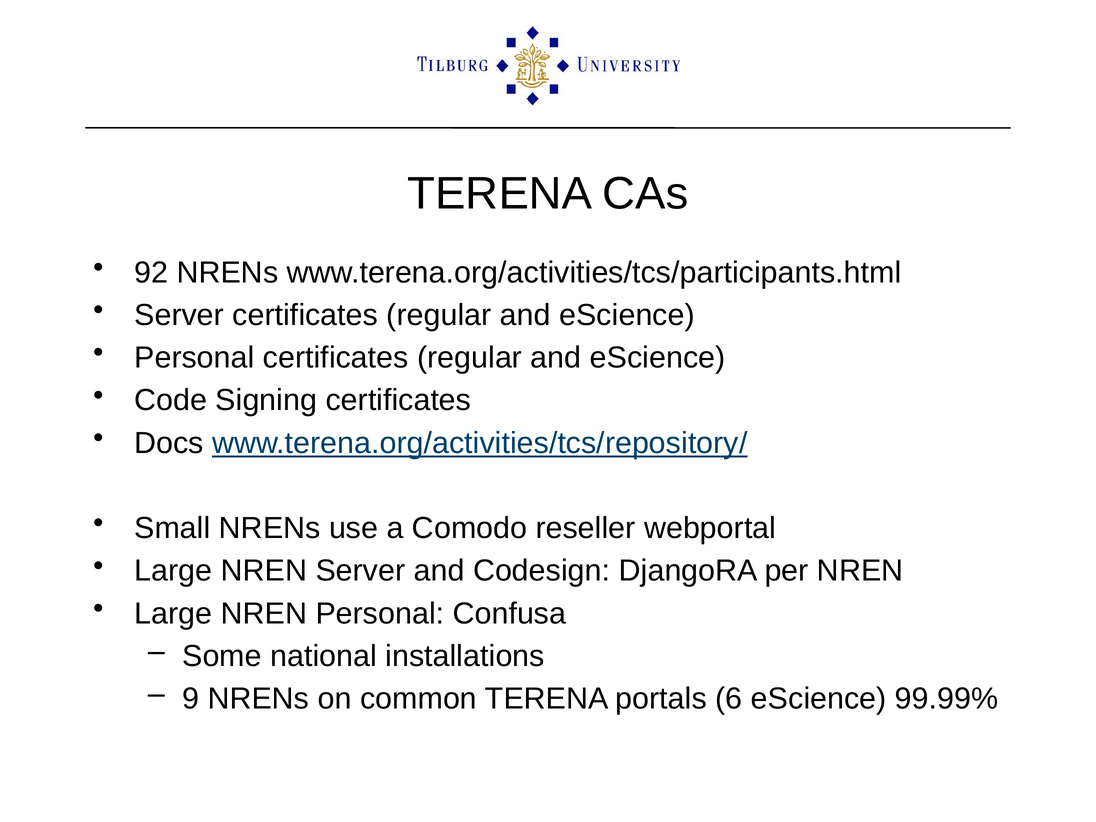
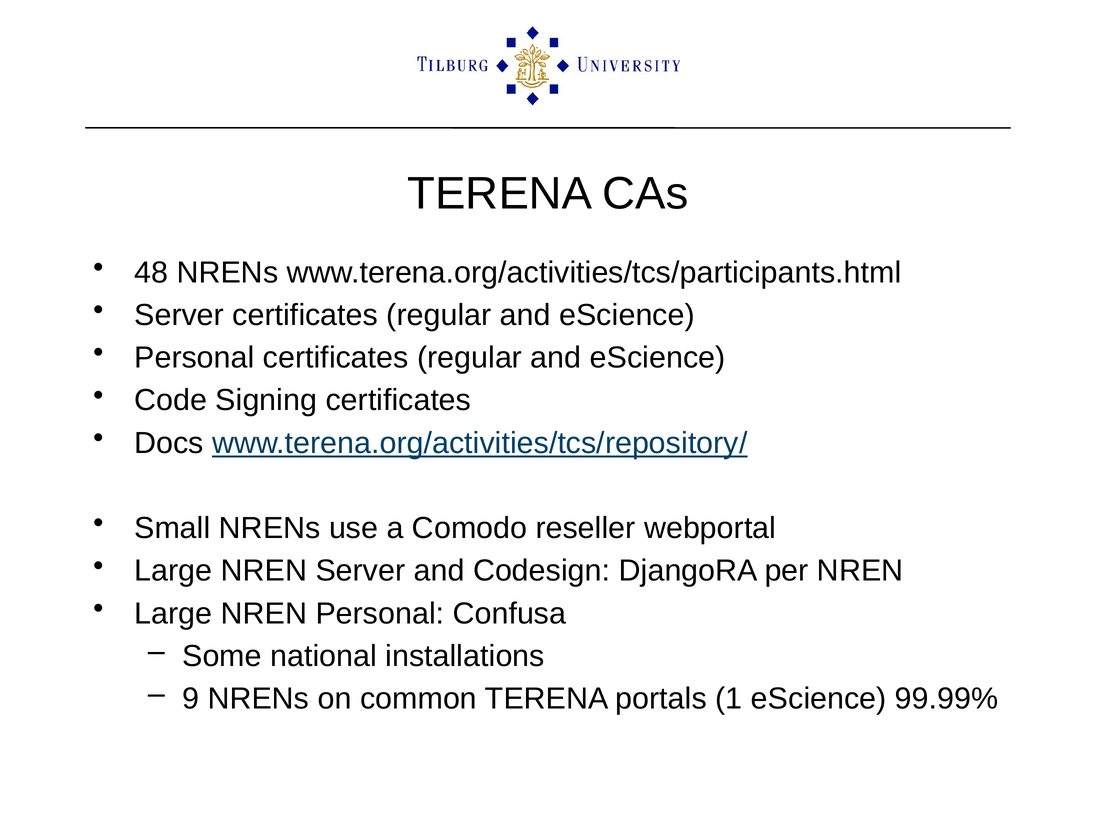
92: 92 -> 48 (151, 272)
6: 6 -> 1 (729, 699)
